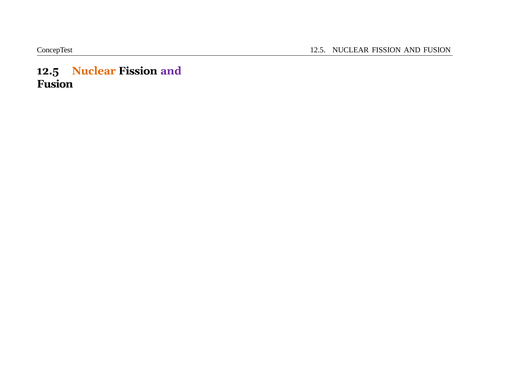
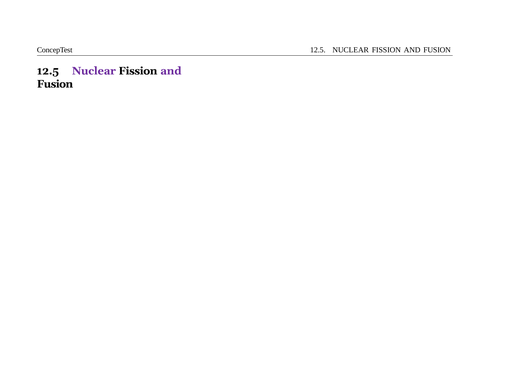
Nuclear colour: orange -> purple (94, 71)
